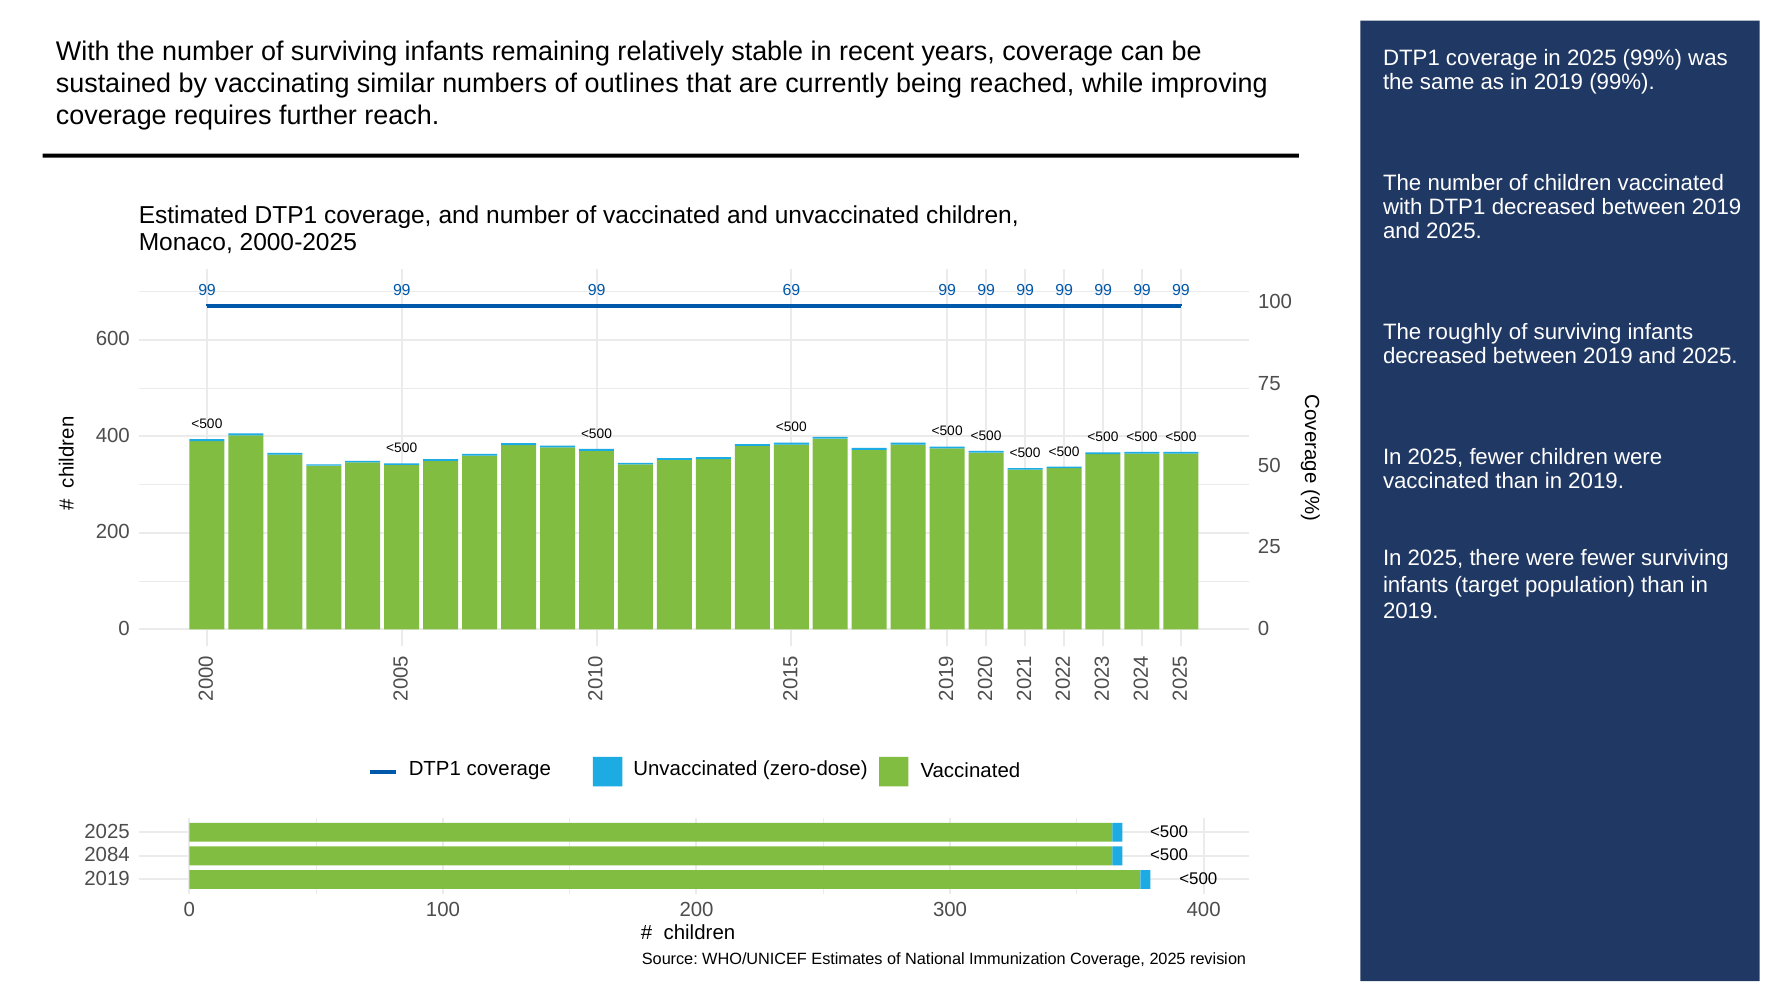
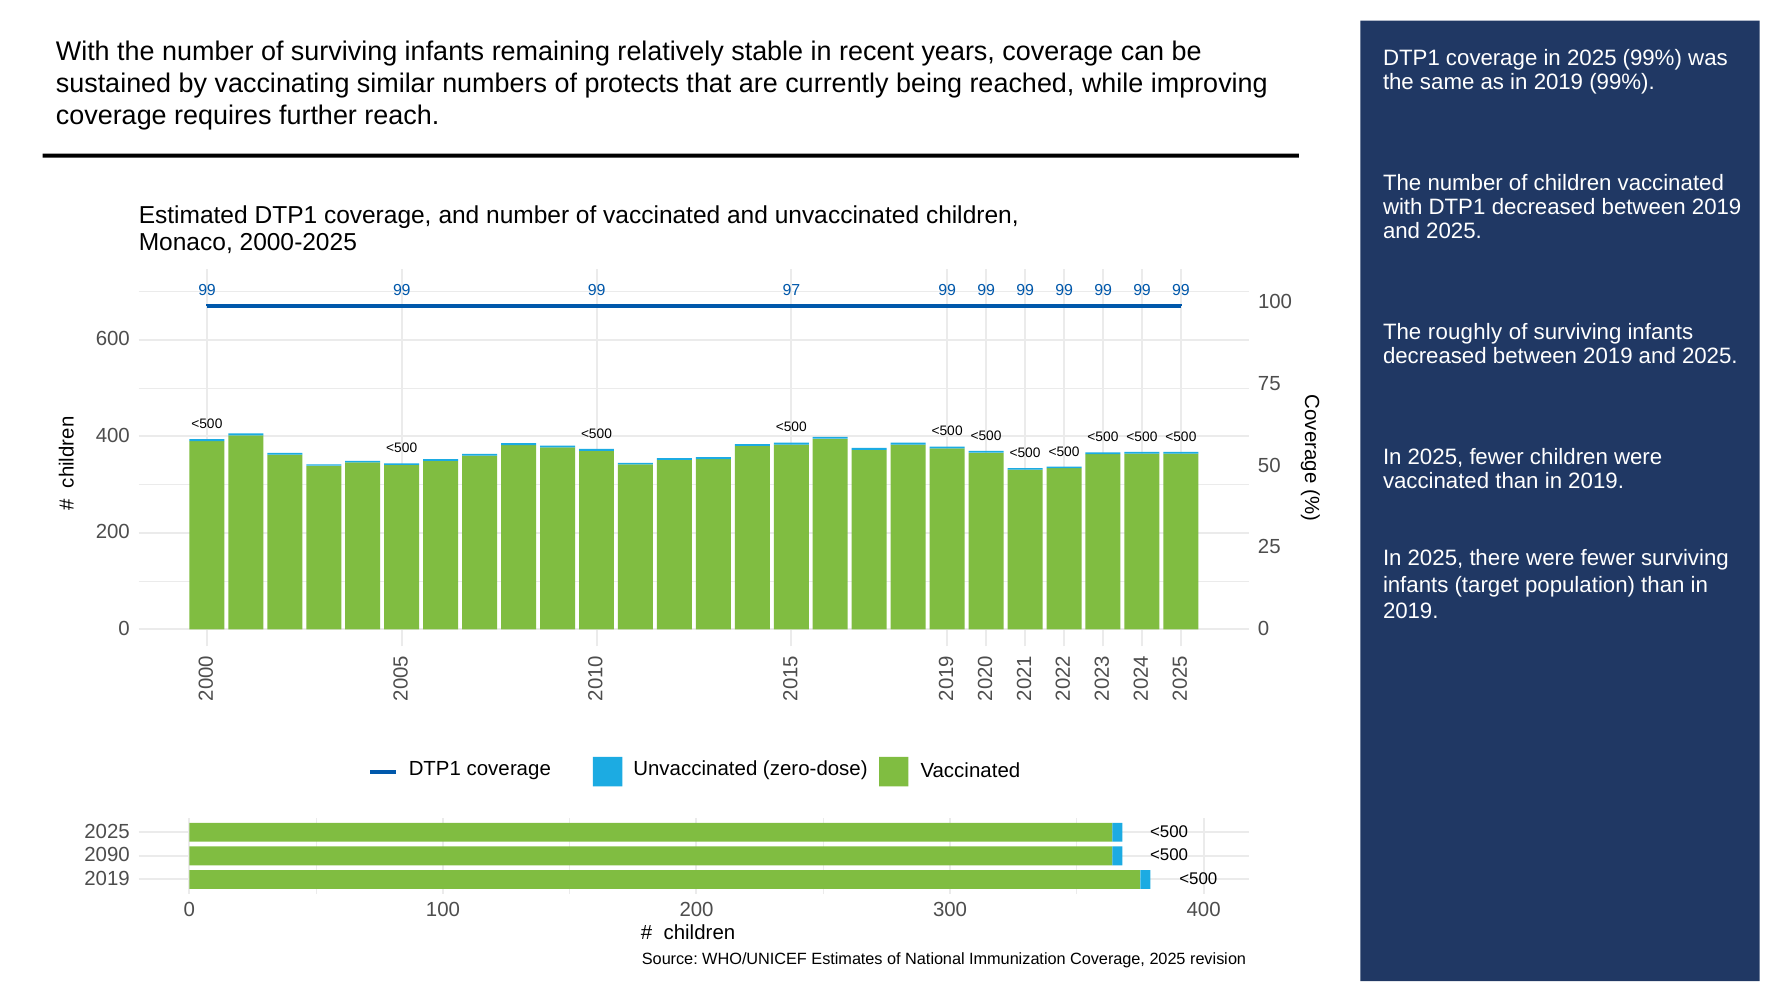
outlines: outlines -> protects (632, 84)
69: 69 -> 97 (791, 290)
2084: 2084 -> 2090 (107, 855)
